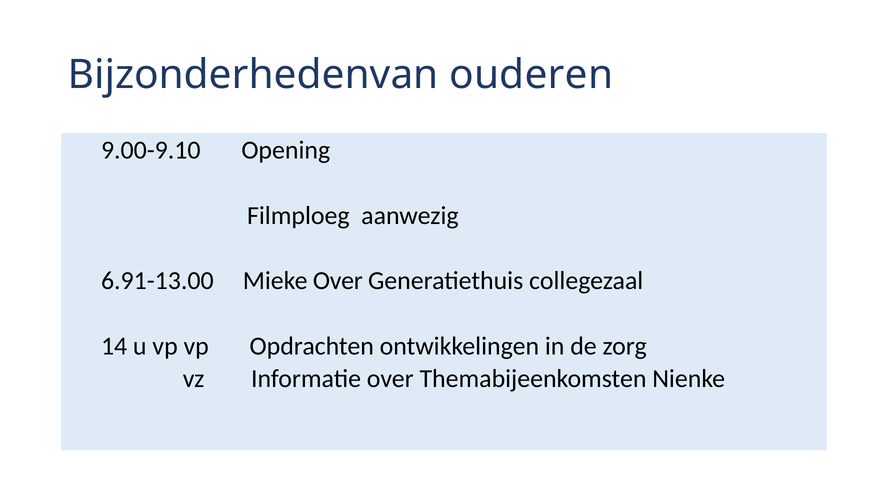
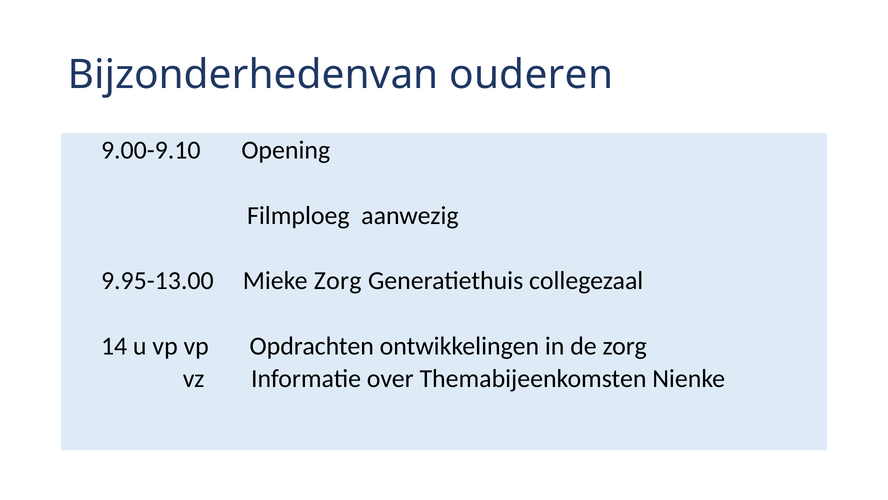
6.91-13.00: 6.91-13.00 -> 9.95-13.00 (157, 281)
Mieke Over: Over -> Zorg (338, 281)
